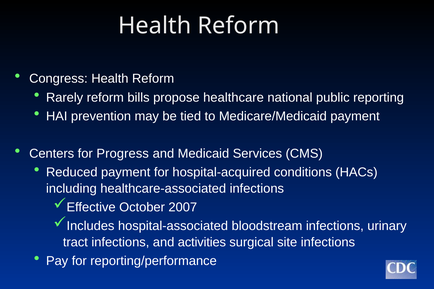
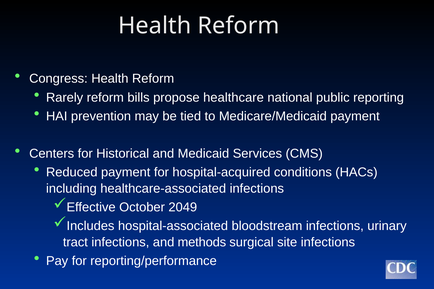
Progress: Progress -> Historical (123, 154)
2007: 2007 -> 2049 (183, 208)
activities: activities -> methods (202, 243)
